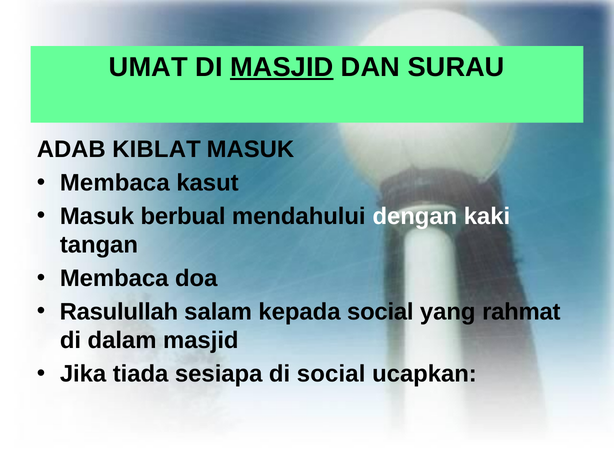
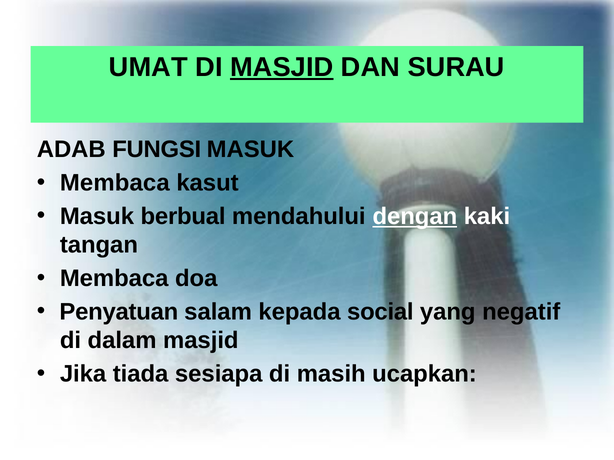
KIBLAT: KIBLAT -> FUNGSI (157, 150)
dengan underline: none -> present (415, 217)
Rasulullah: Rasulullah -> Penyatuan (119, 312)
rahmat: rahmat -> negatif (521, 312)
di social: social -> masih (331, 374)
